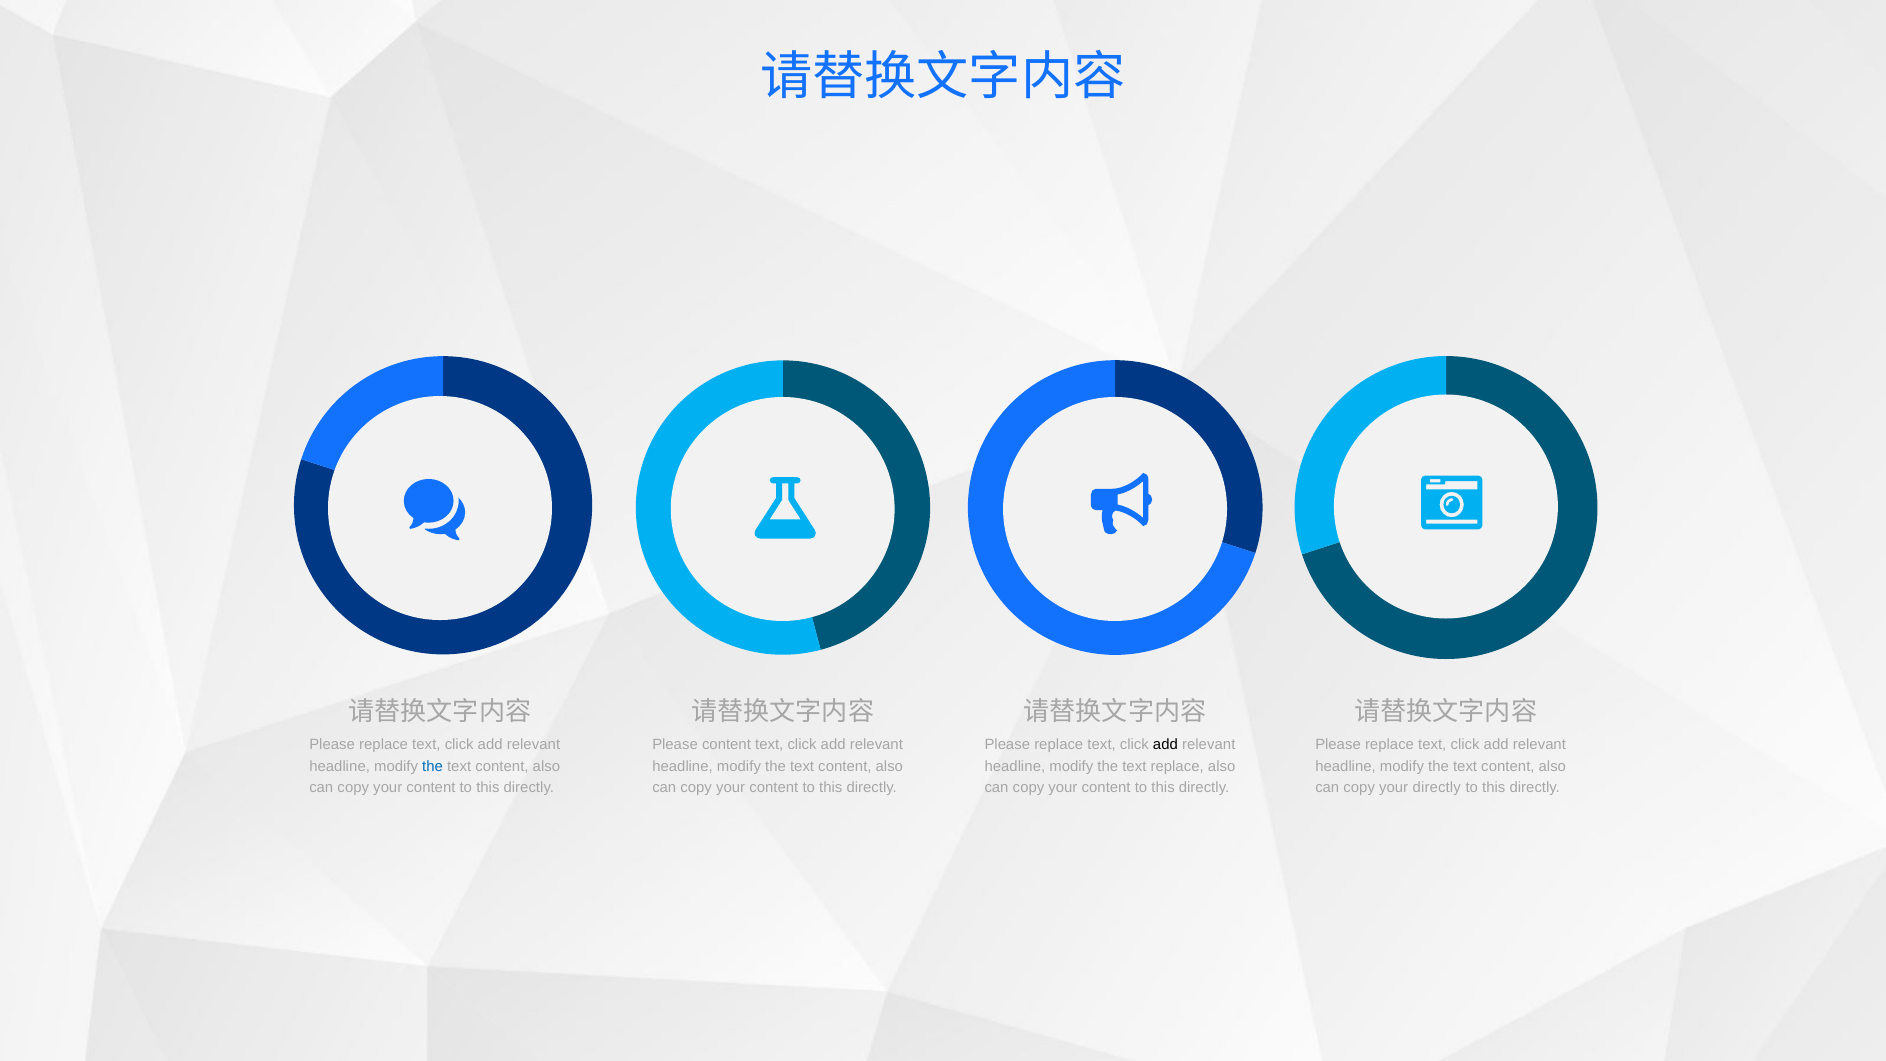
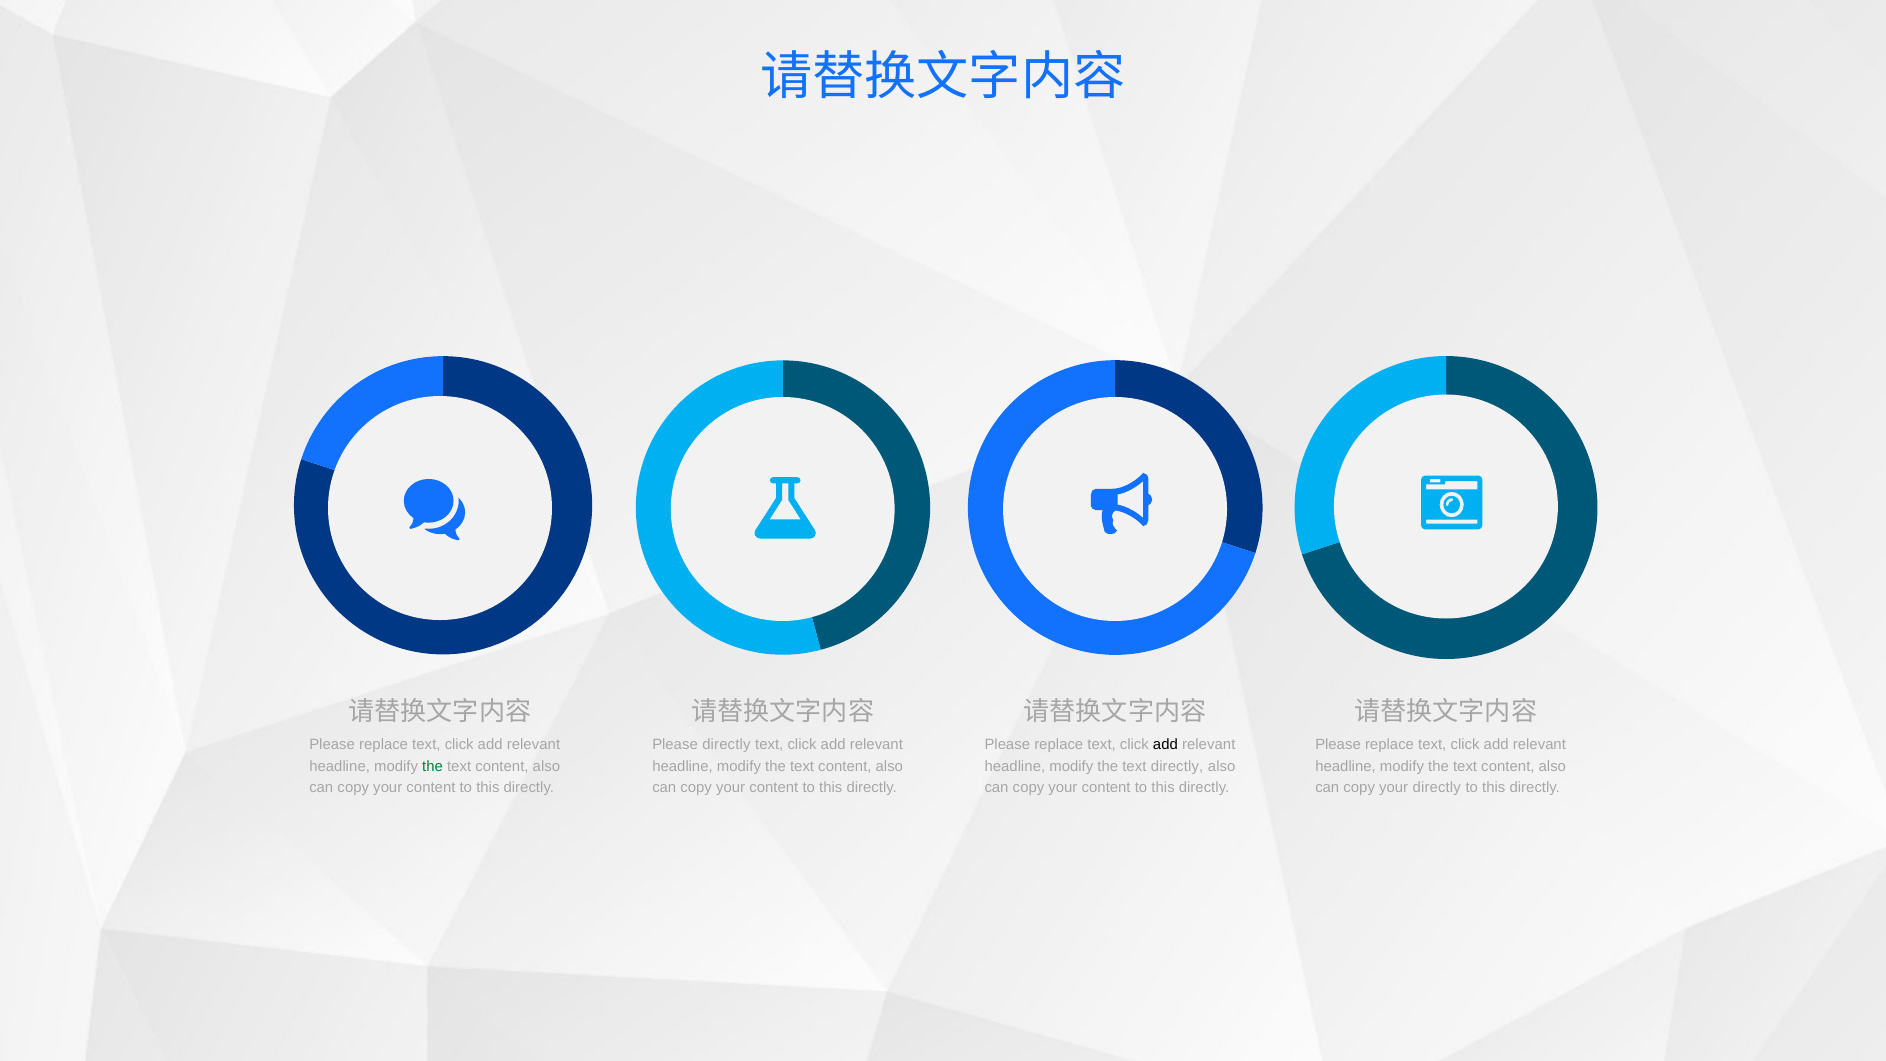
Please content: content -> directly (726, 745)
the colour: blue -> green (433, 766)
text replace: replace -> directly (1177, 766)
